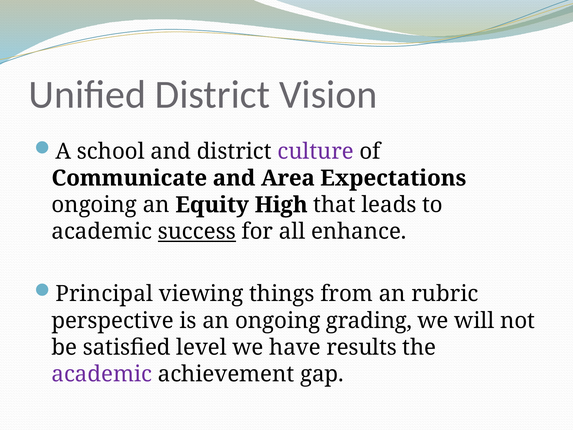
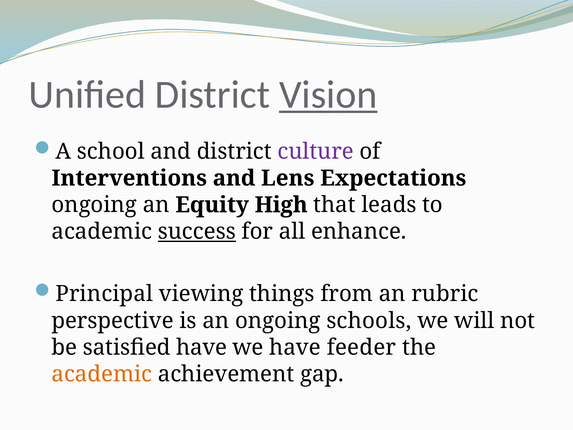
Vision underline: none -> present (328, 95)
Communicate: Communicate -> Interventions (129, 178)
Area: Area -> Lens (288, 178)
grading: grading -> schools (369, 320)
satisfied level: level -> have (202, 347)
results: results -> feeder (361, 347)
academic colour: purple -> orange (102, 374)
